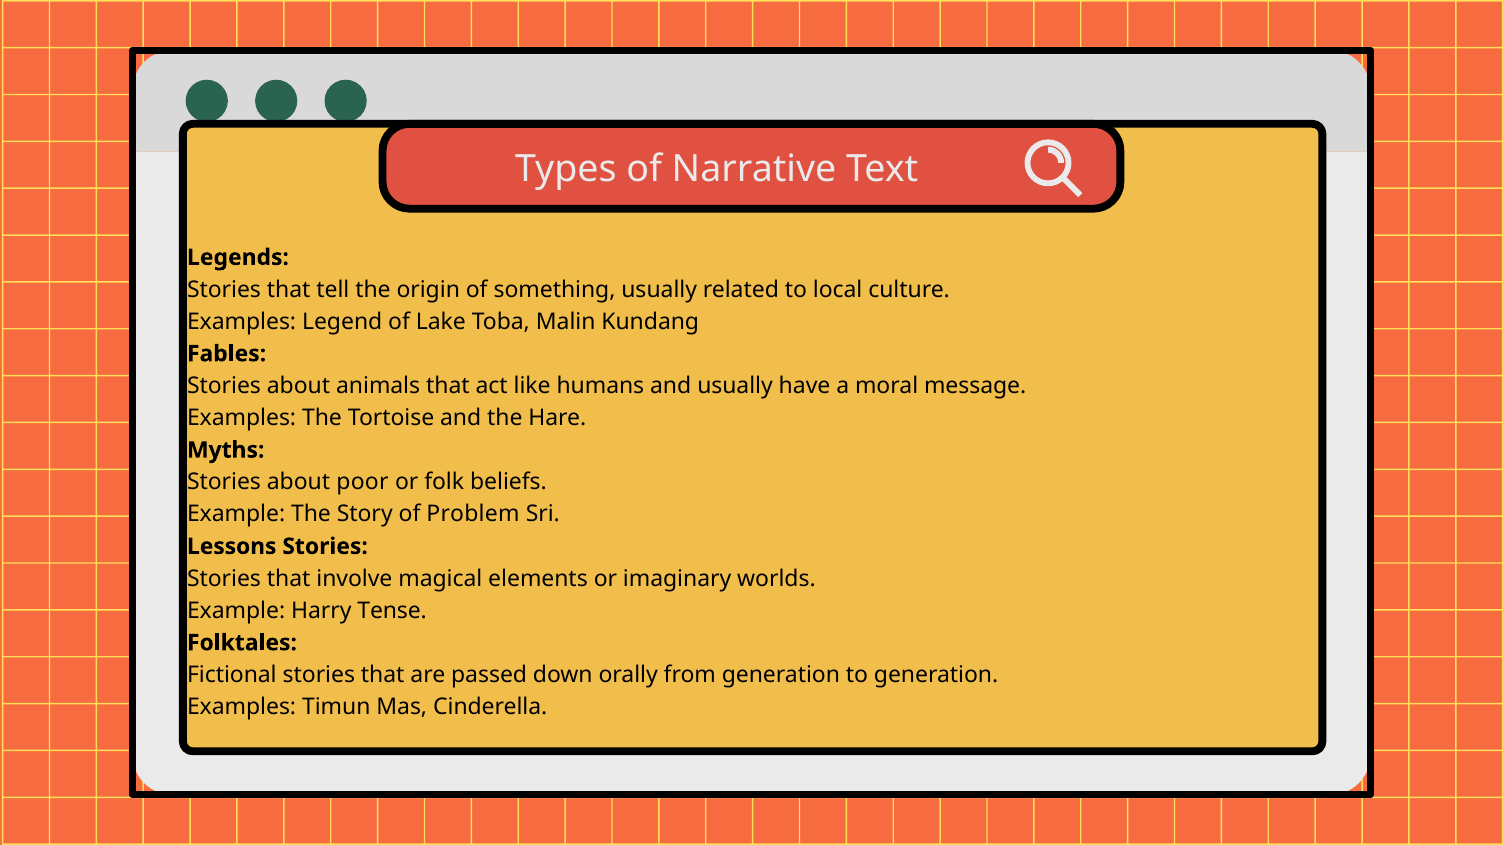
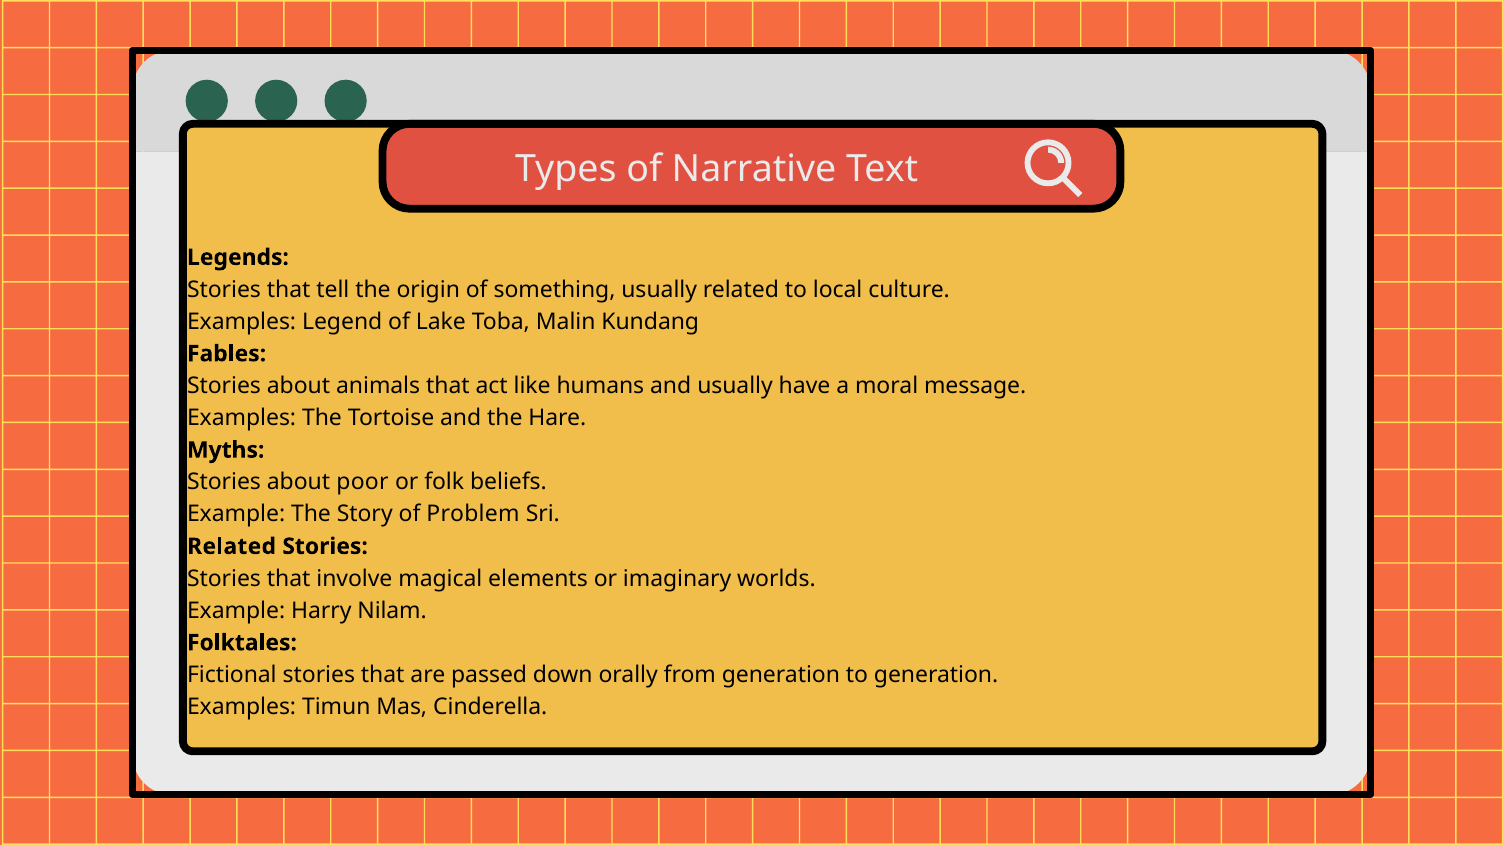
Lessons: Lessons -> Related (232, 547)
Tense: Tense -> Nilam (392, 611)
